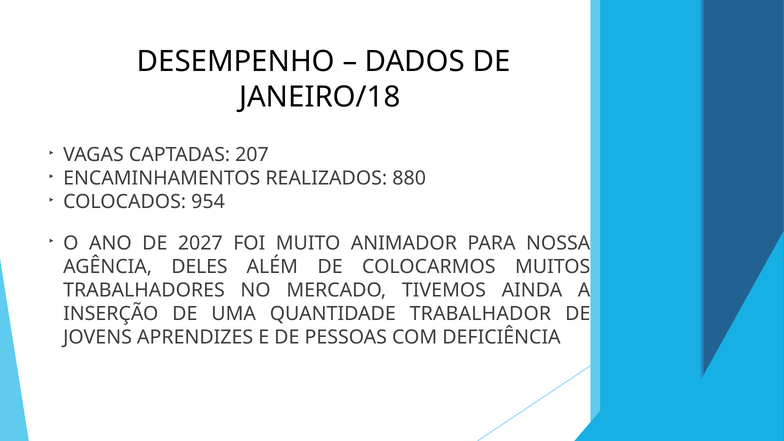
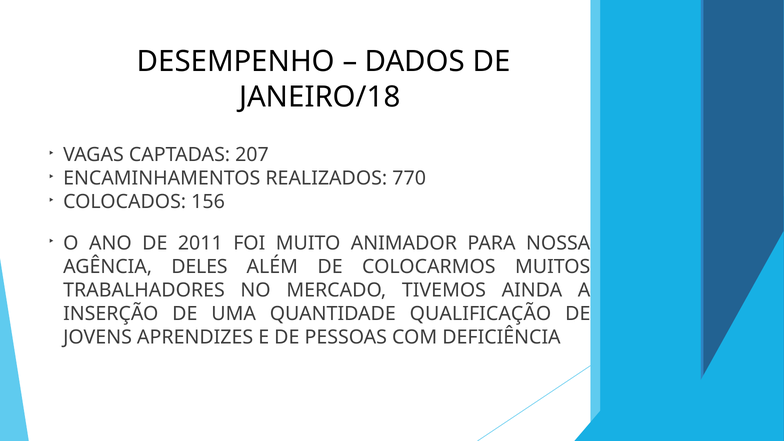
880: 880 -> 770 (409, 178)
954: 954 -> 156 (208, 202)
2027: 2027 -> 2011 (200, 243)
TRABALHADOR: TRABALHADOR -> QUALIFICAÇÃO (480, 314)
